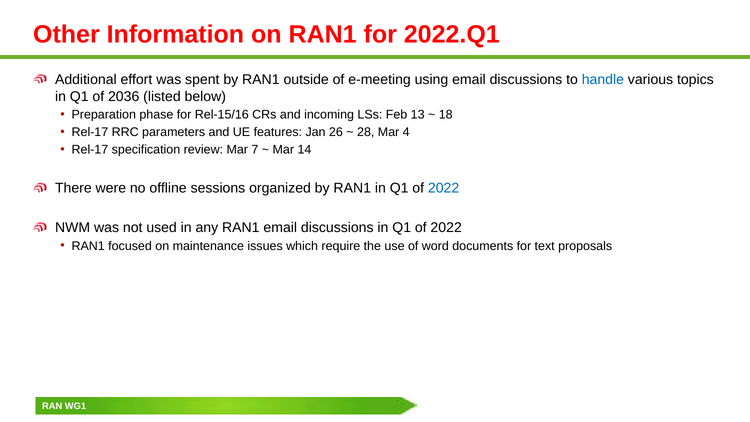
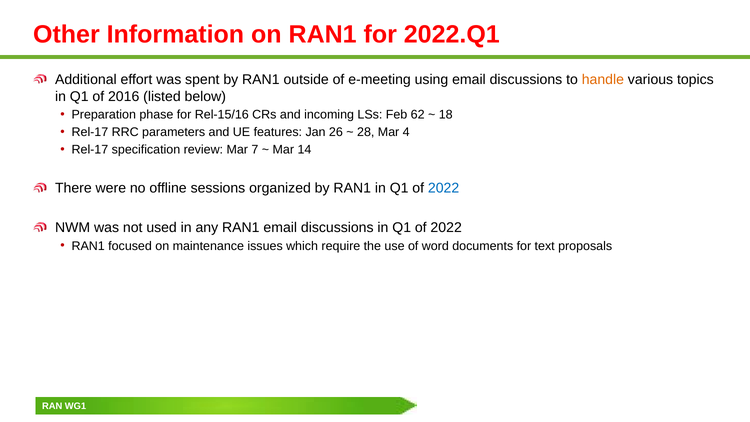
handle colour: blue -> orange (603, 80)
2036: 2036 -> 2016 (124, 96)
13: 13 -> 62 (418, 115)
